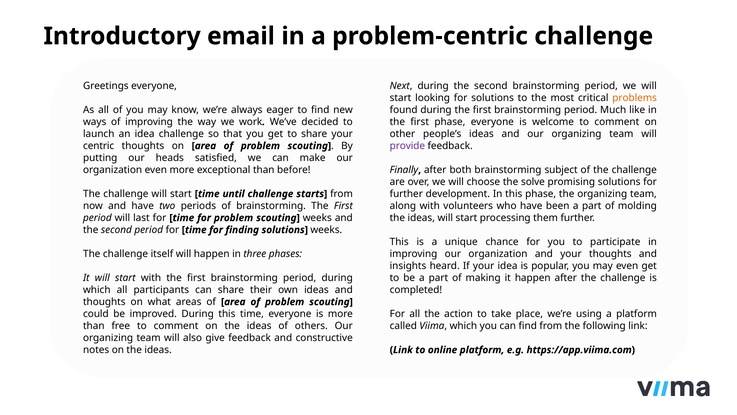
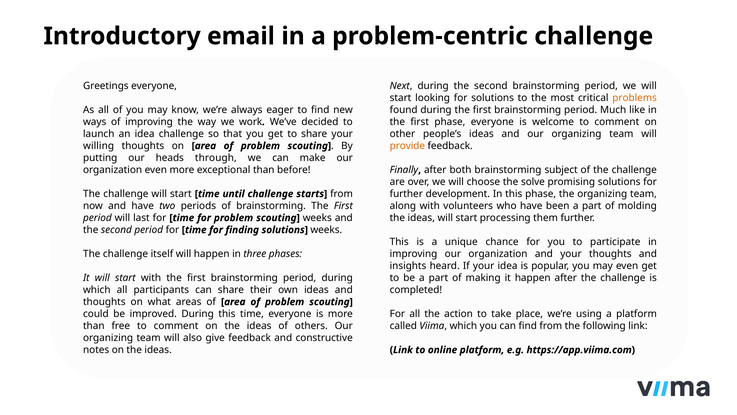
centric: centric -> willing (99, 146)
provide colour: purple -> orange (407, 146)
satisfied: satisfied -> through (216, 158)
